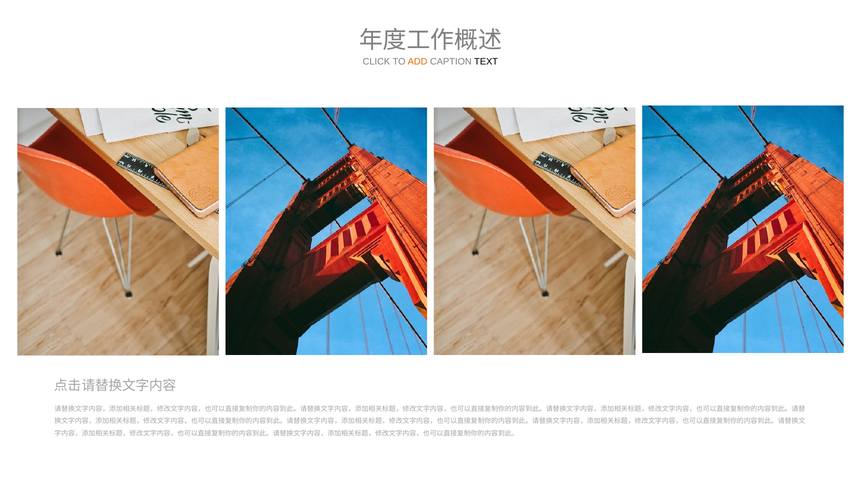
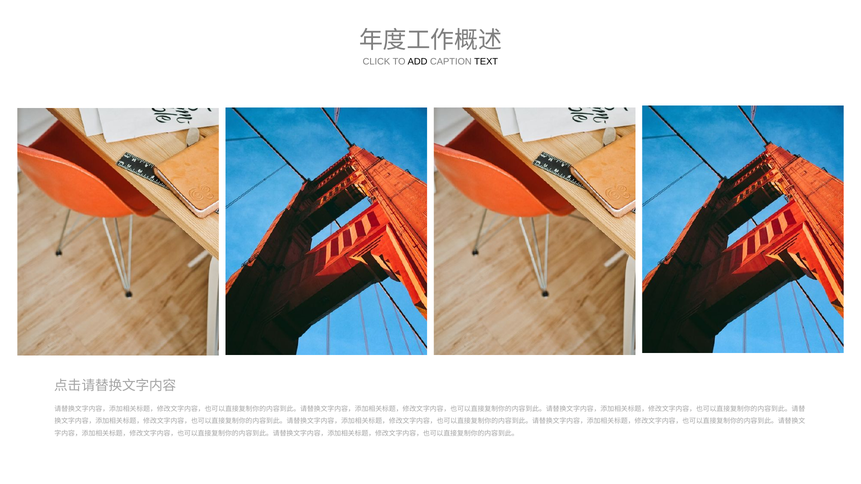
ADD colour: orange -> black (418, 61)
